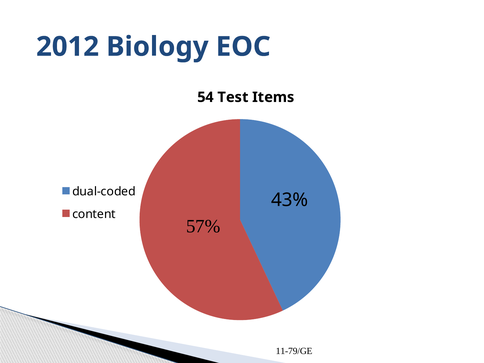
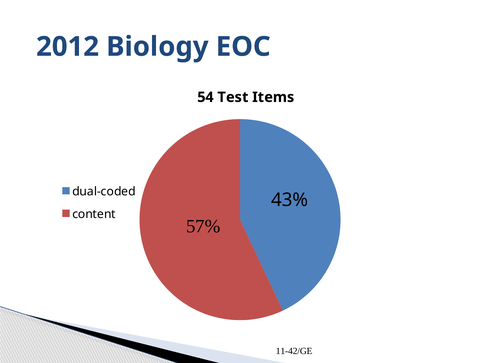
11-79/GE: 11-79/GE -> 11-42/GE (294, 351)
